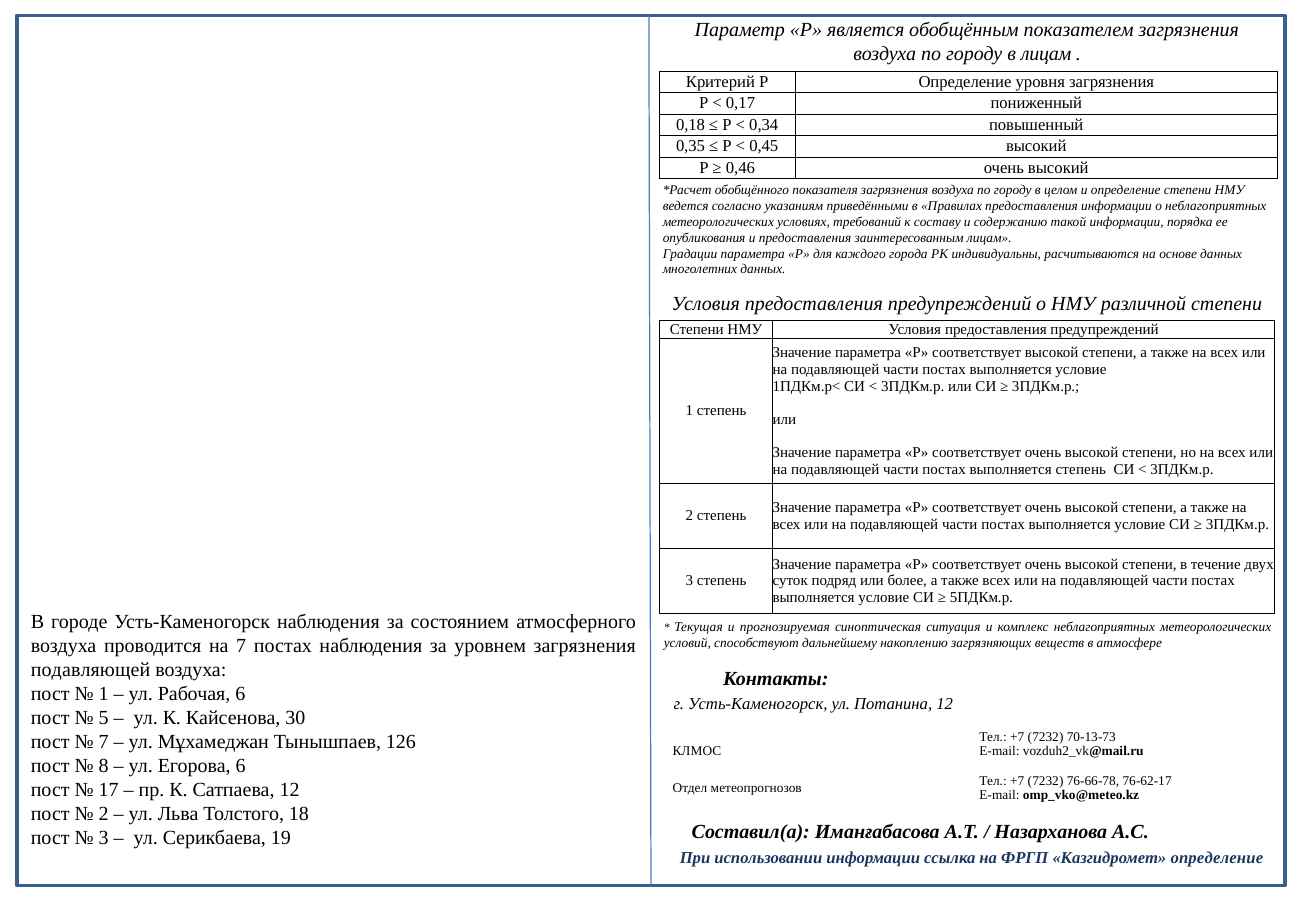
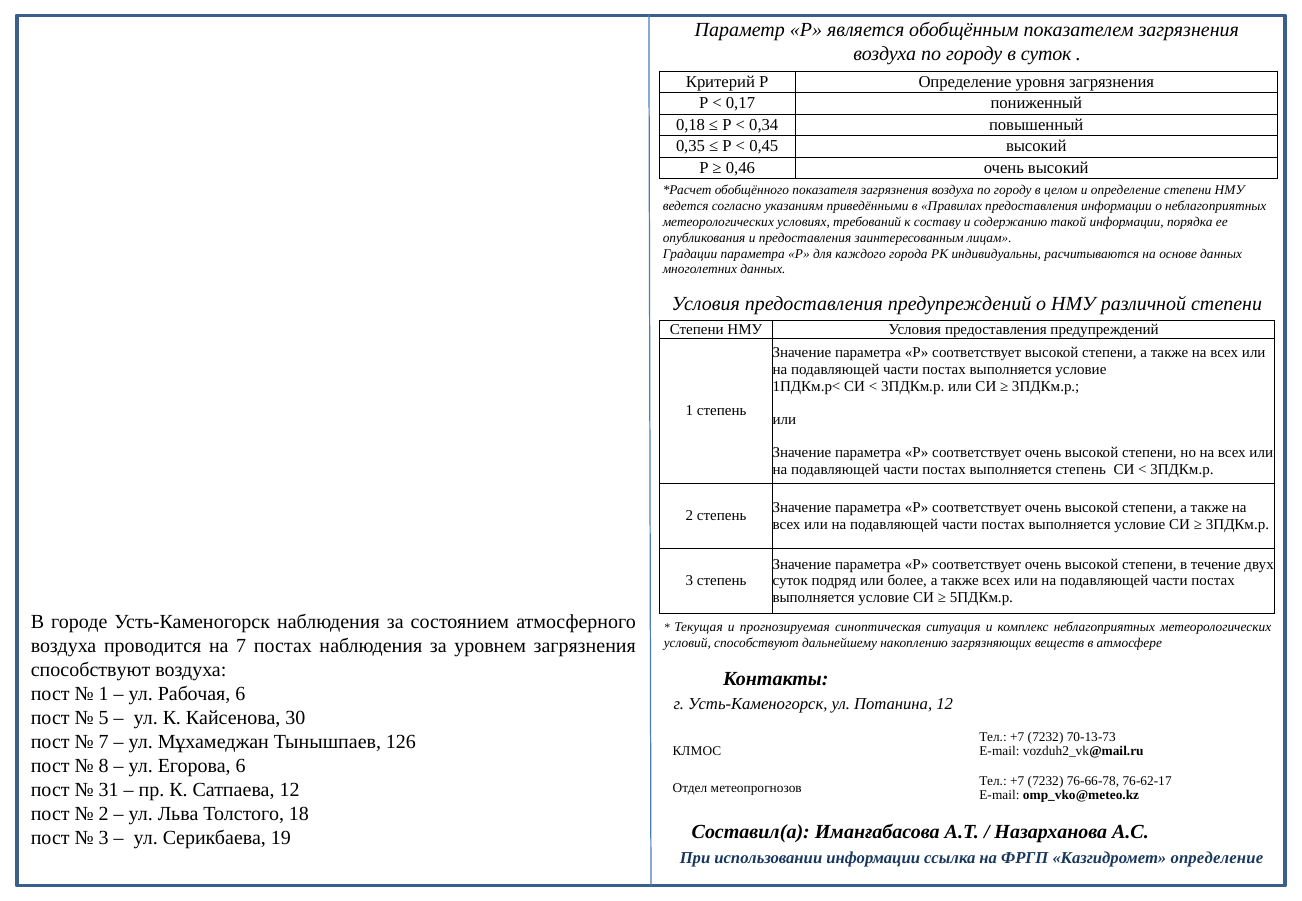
в лицам: лицам -> суток (1046, 54)
подавляющей: подавляющей -> способствуют (91, 670)
17: 17 -> 31 (109, 790)
